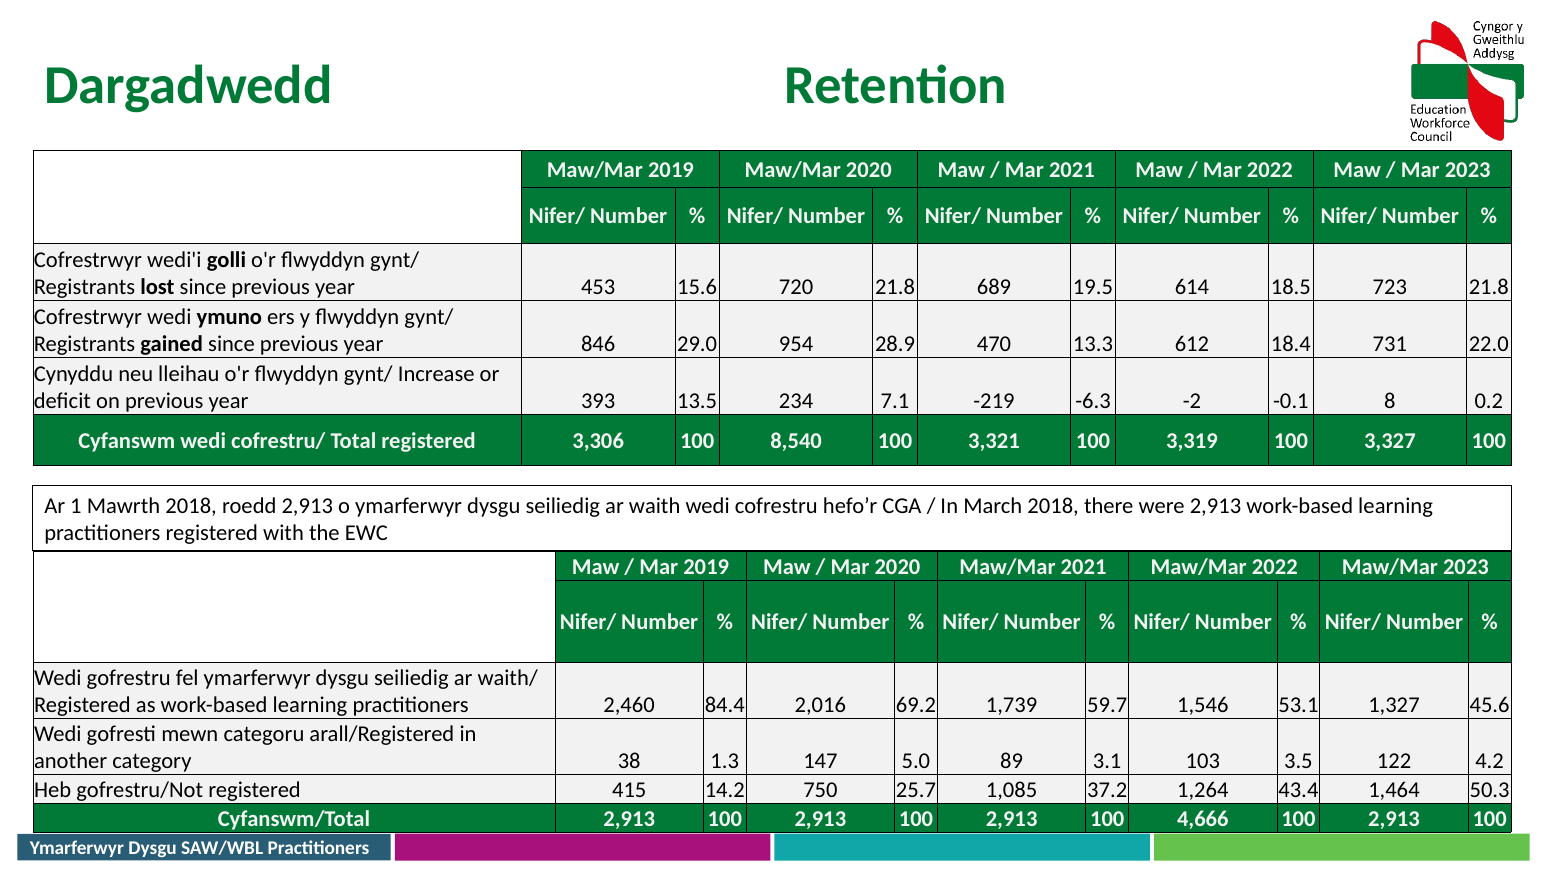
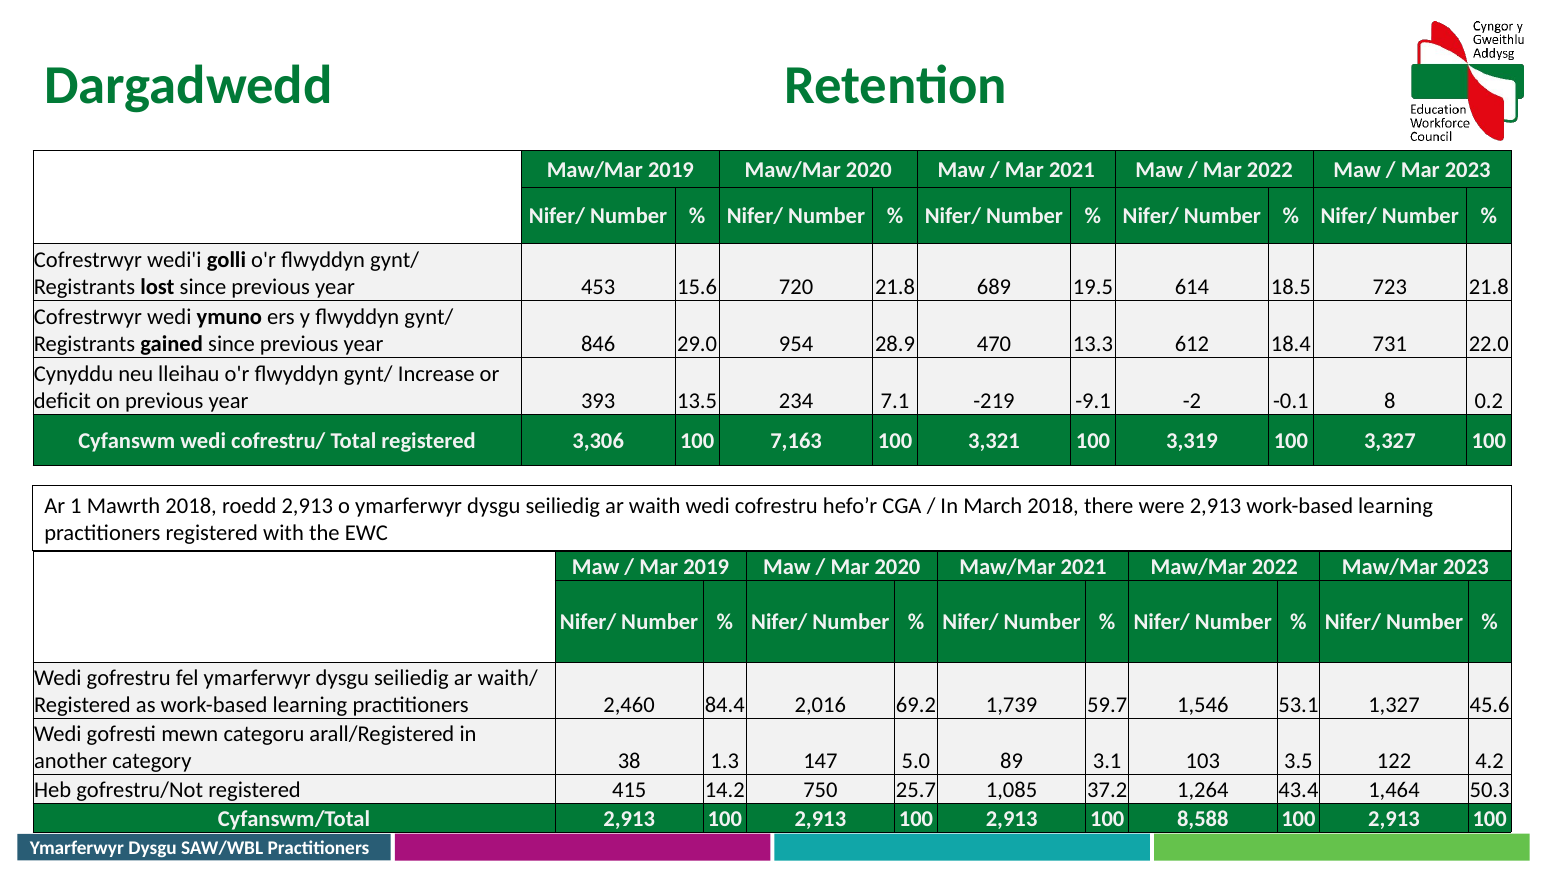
-6.3: -6.3 -> -9.1 (1093, 401)
8,540: 8,540 -> 7,163 (796, 441)
4,666: 4,666 -> 8,588 (1203, 819)
